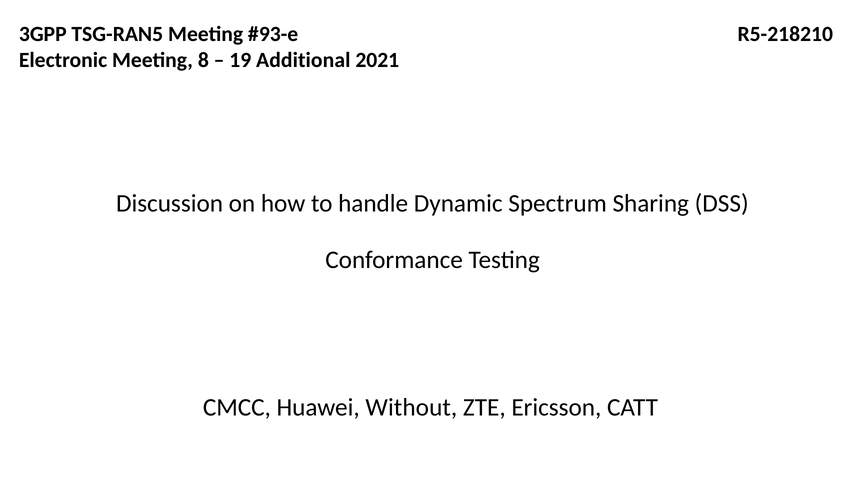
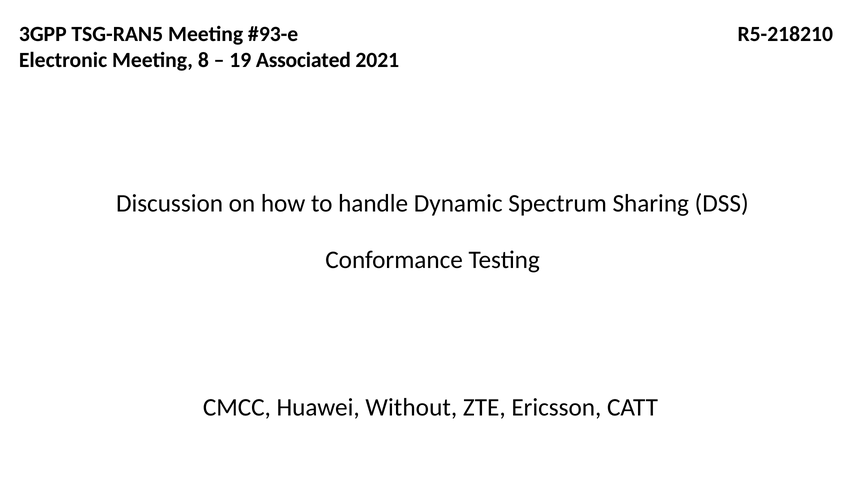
Additional: Additional -> Associated (303, 60)
